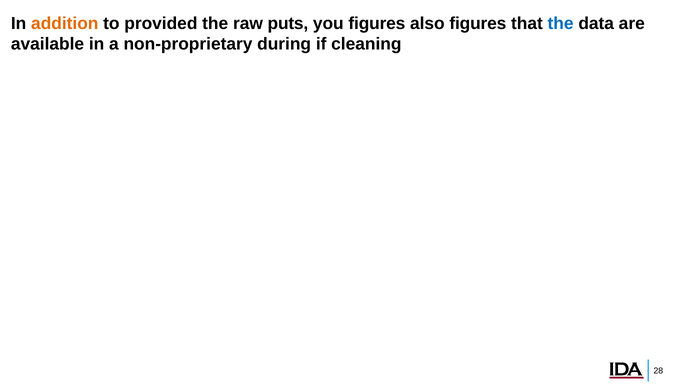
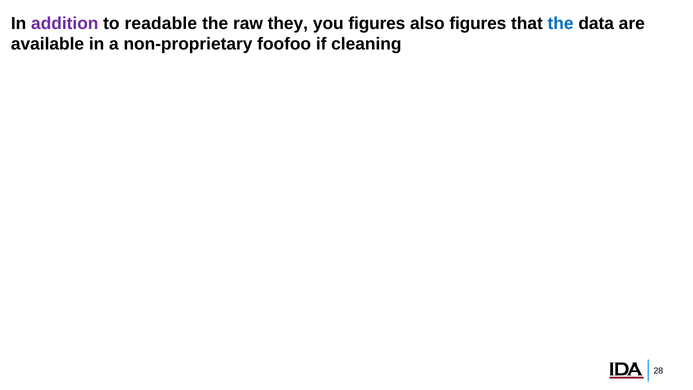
addition colour: orange -> purple (65, 23)
provided: provided -> readable (161, 23)
puts: puts -> they (288, 23)
during: during -> foofoo (284, 44)
